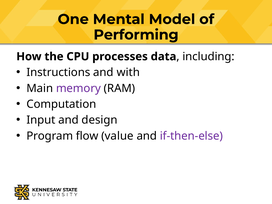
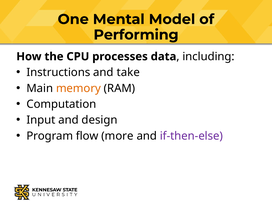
with: with -> take (128, 72)
memory colour: purple -> orange (78, 88)
value: value -> more (117, 136)
